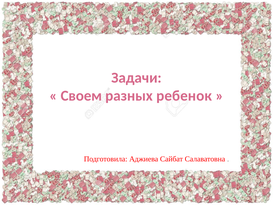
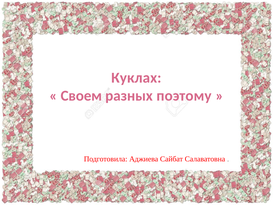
Задачи: Задачи -> Куклах (136, 78)
ребенок: ребенок -> поэтому (184, 96)
